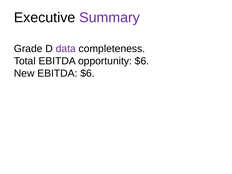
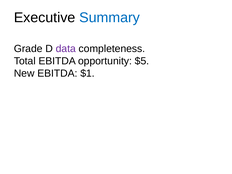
Summary colour: purple -> blue (110, 18)
opportunity $6: $6 -> $5 (142, 61)
EBITDA $6: $6 -> $1 (88, 73)
